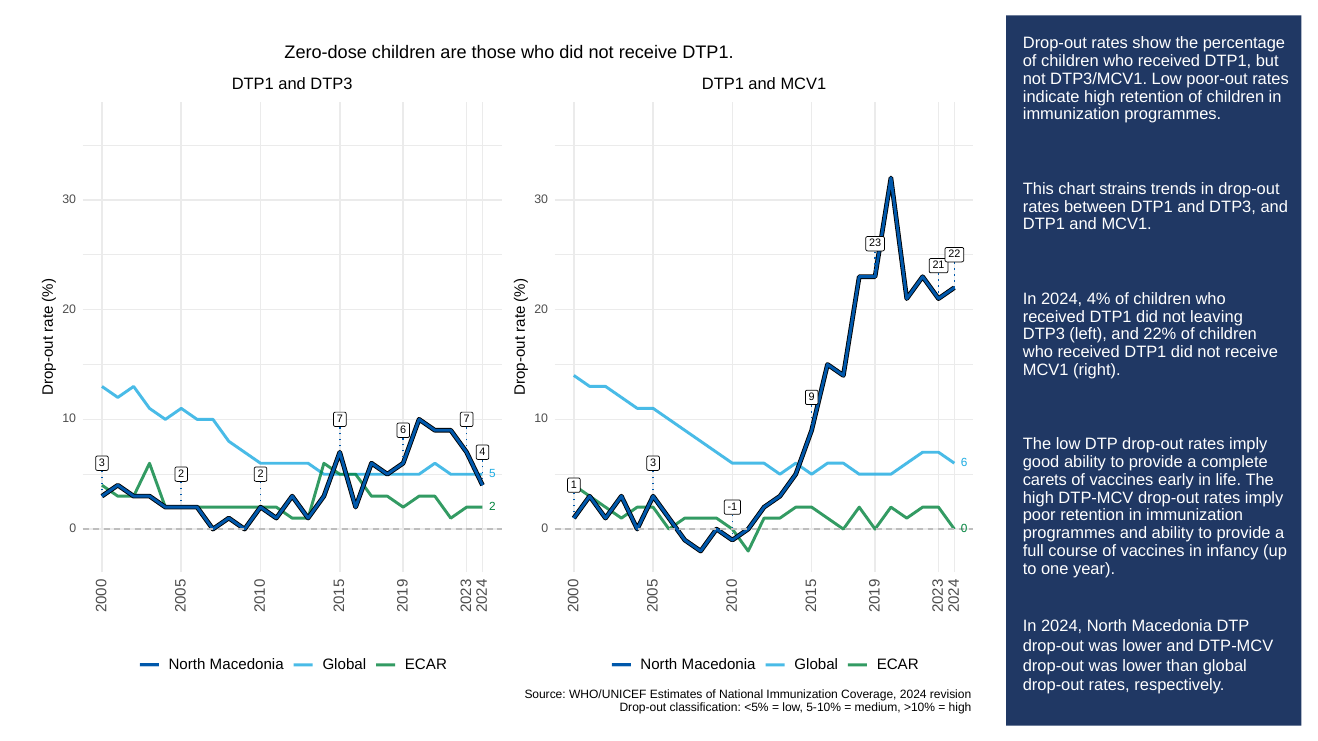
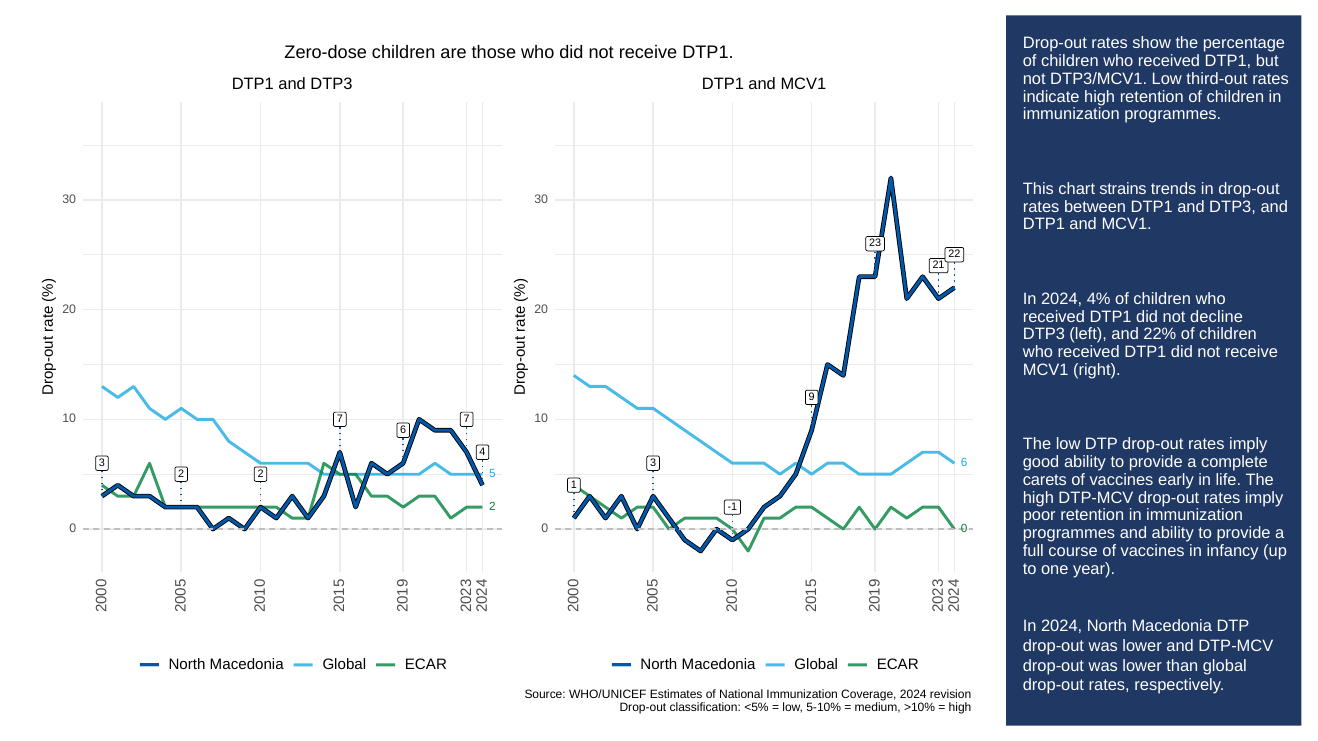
poor-out: poor-out -> third-out (1217, 79)
leaving: leaving -> decline (1217, 317)
